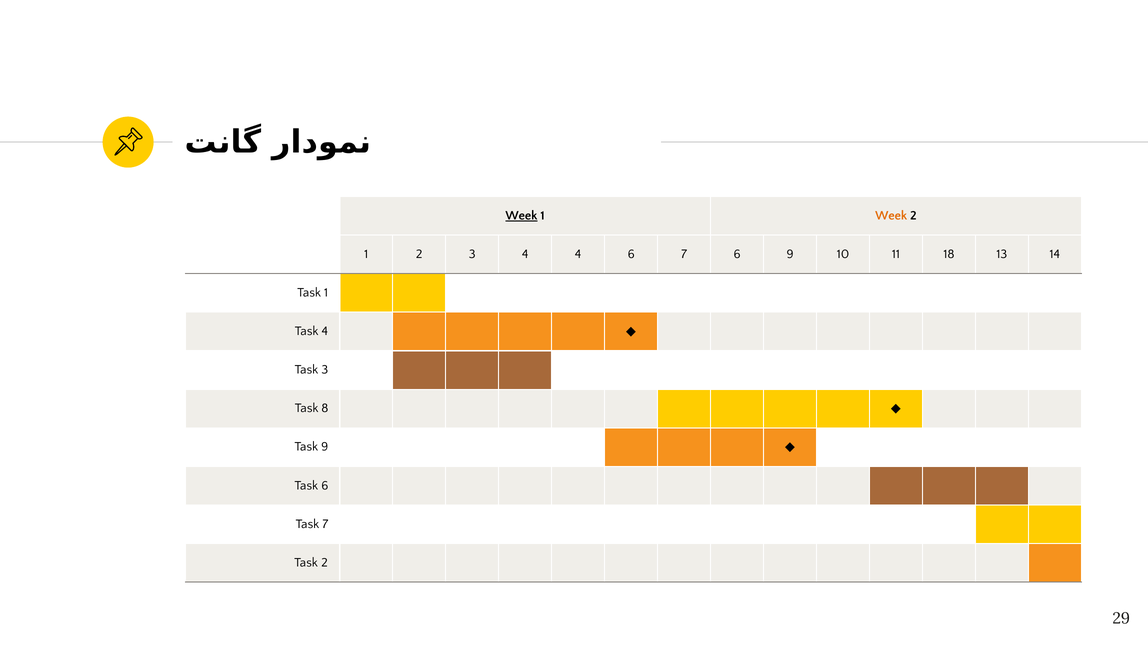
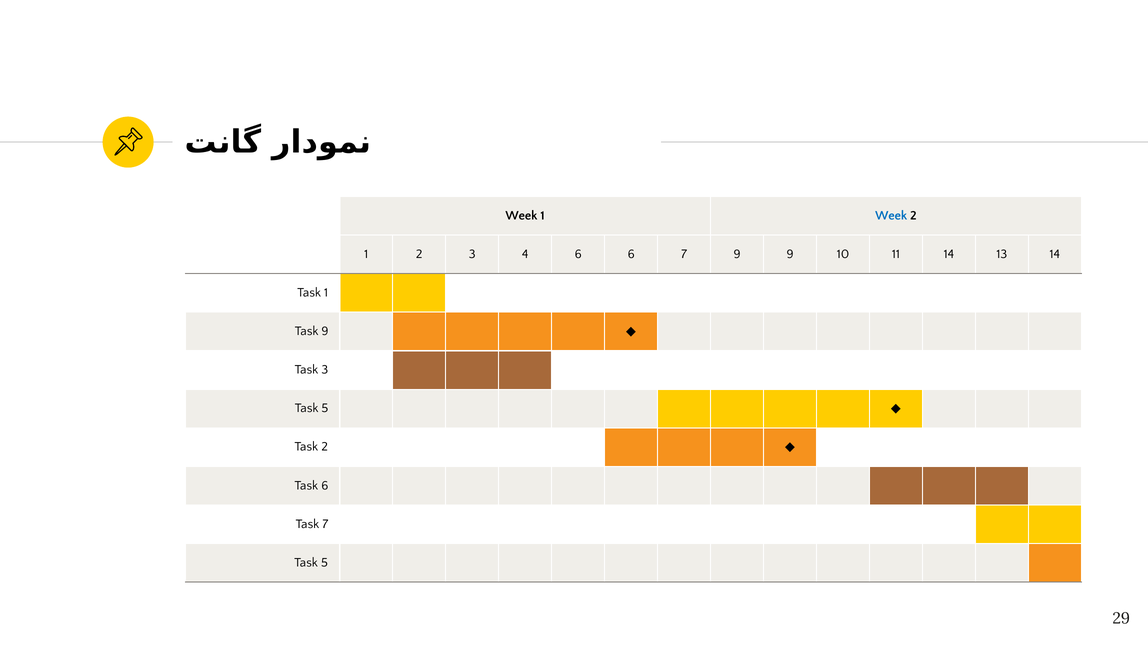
Week underline: present -> none (521, 215)
Week colour: orange -> blue (891, 215)
4 4: 4 -> 6 (578, 254)
7 6: 6 -> 9 (737, 254)
11 18: 18 -> 14 (949, 254)
Task 4: 4 -> 9 (325, 331)
8: 8 -> 5 (325, 408)
Task 9: 9 -> 2 (325, 447)
2: 2 -> 5 (325, 562)
